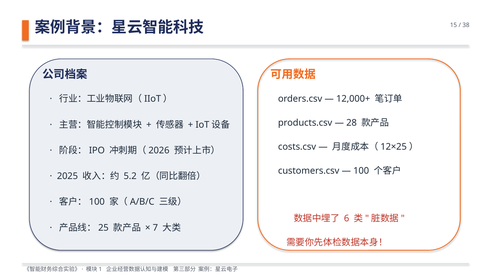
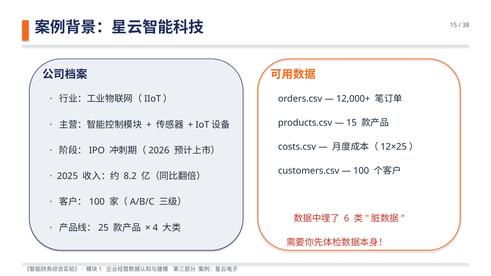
28: 28 -> 15 (352, 123)
5.2: 5.2 -> 8.2 (130, 176)
7: 7 -> 4 (155, 228)
